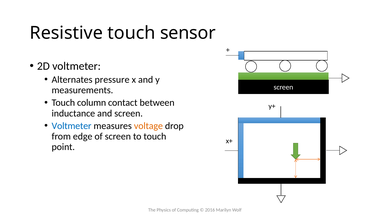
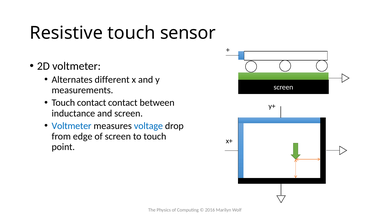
pressure: pressure -> different (112, 79)
Touch column: column -> contact (92, 102)
voltage colour: orange -> blue (148, 126)
